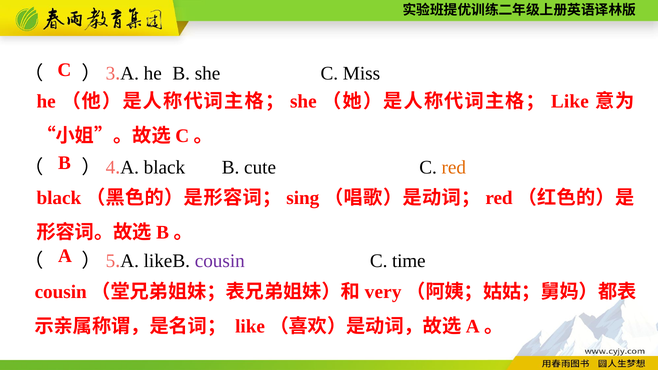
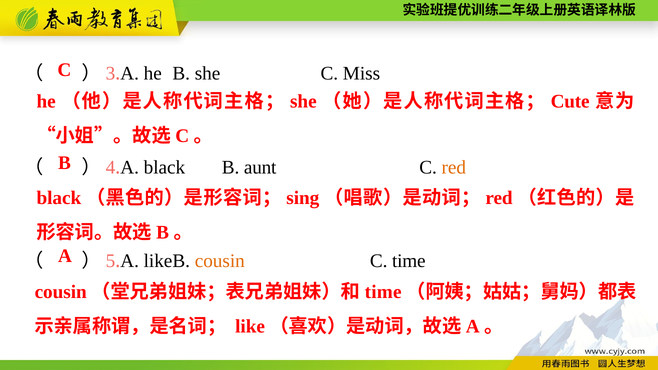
Like: Like -> Cute (570, 101)
cute: cute -> aunt (260, 167)
cousin colour: purple -> orange (220, 261)
very: very -> time (383, 292)
